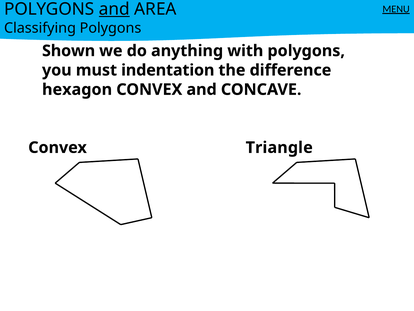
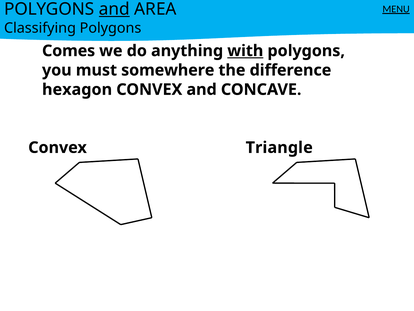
Shown: Shown -> Comes (69, 51)
with underline: none -> present (245, 51)
indentation: indentation -> somewhere (168, 70)
